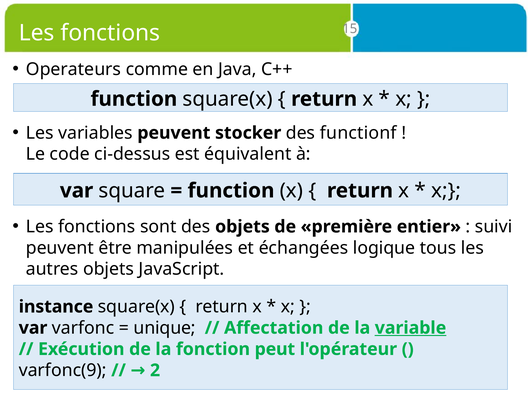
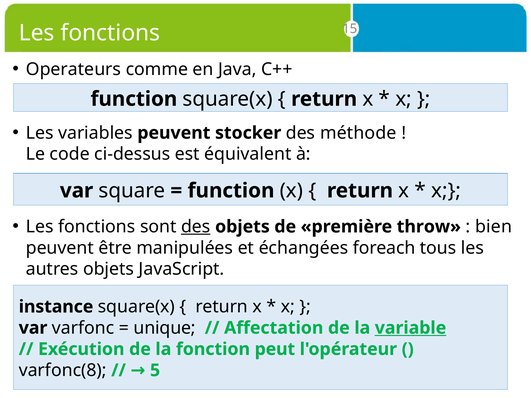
functionf: functionf -> méthode (358, 133)
des underline: none -> present (196, 227)
entier: entier -> throw (429, 227)
suivi: suivi -> bien (494, 227)
logique: logique -> foreach (384, 248)
varfonc(9: varfonc(9 -> varfonc(8 (63, 371)
2: 2 -> 5 (155, 371)
